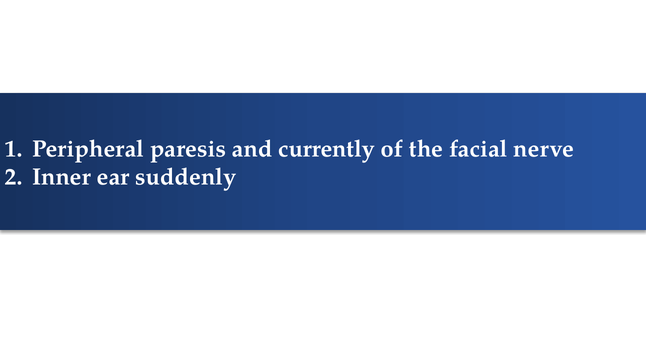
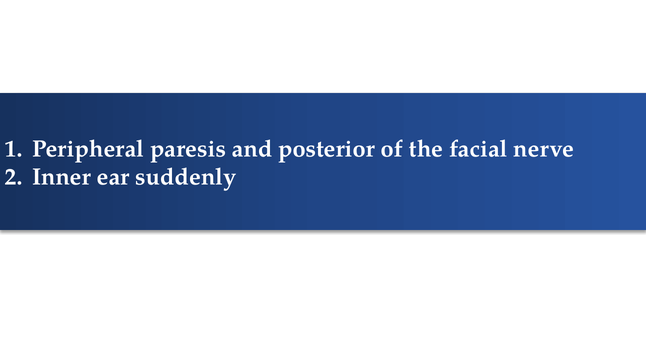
currently: currently -> posterior (327, 149)
